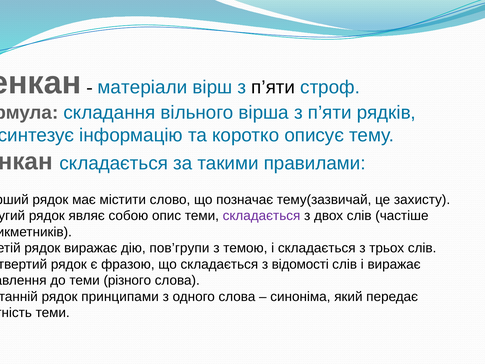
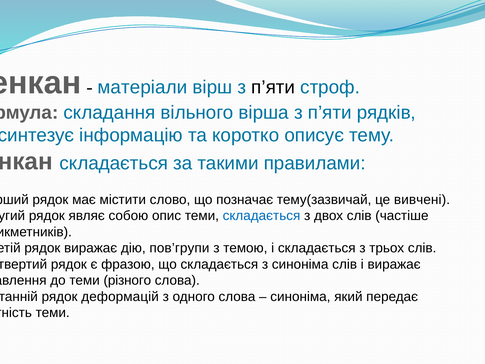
захисту: захисту -> вивчені (422, 199)
складається colour: purple -> blue (262, 216)
з відомості: відомості -> синоніма (300, 264)
принципами: принципами -> деформацій (120, 296)
